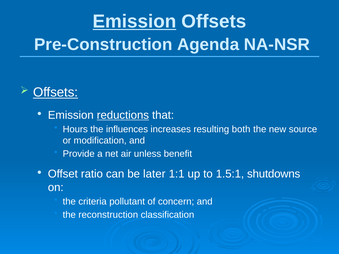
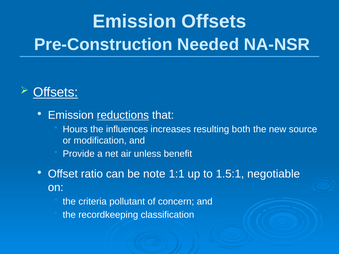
Emission underline: present -> none (134, 21)
Agenda: Agenda -> Needed (208, 45)
later: later -> note (154, 174)
shutdowns: shutdowns -> negotiable (274, 174)
reconstruction: reconstruction -> recordkeeping (108, 215)
